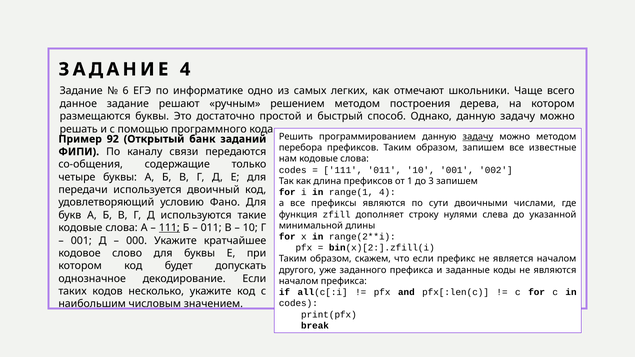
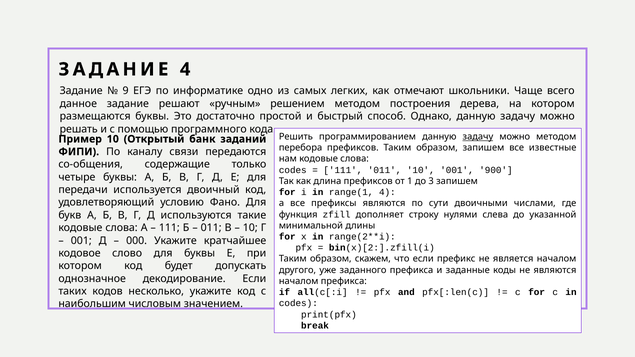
6: 6 -> 9 (126, 91)
Пример 92: 92 -> 10 (113, 139)
002: 002 -> 900 (496, 170)
111 underline: present -> none (169, 228)
